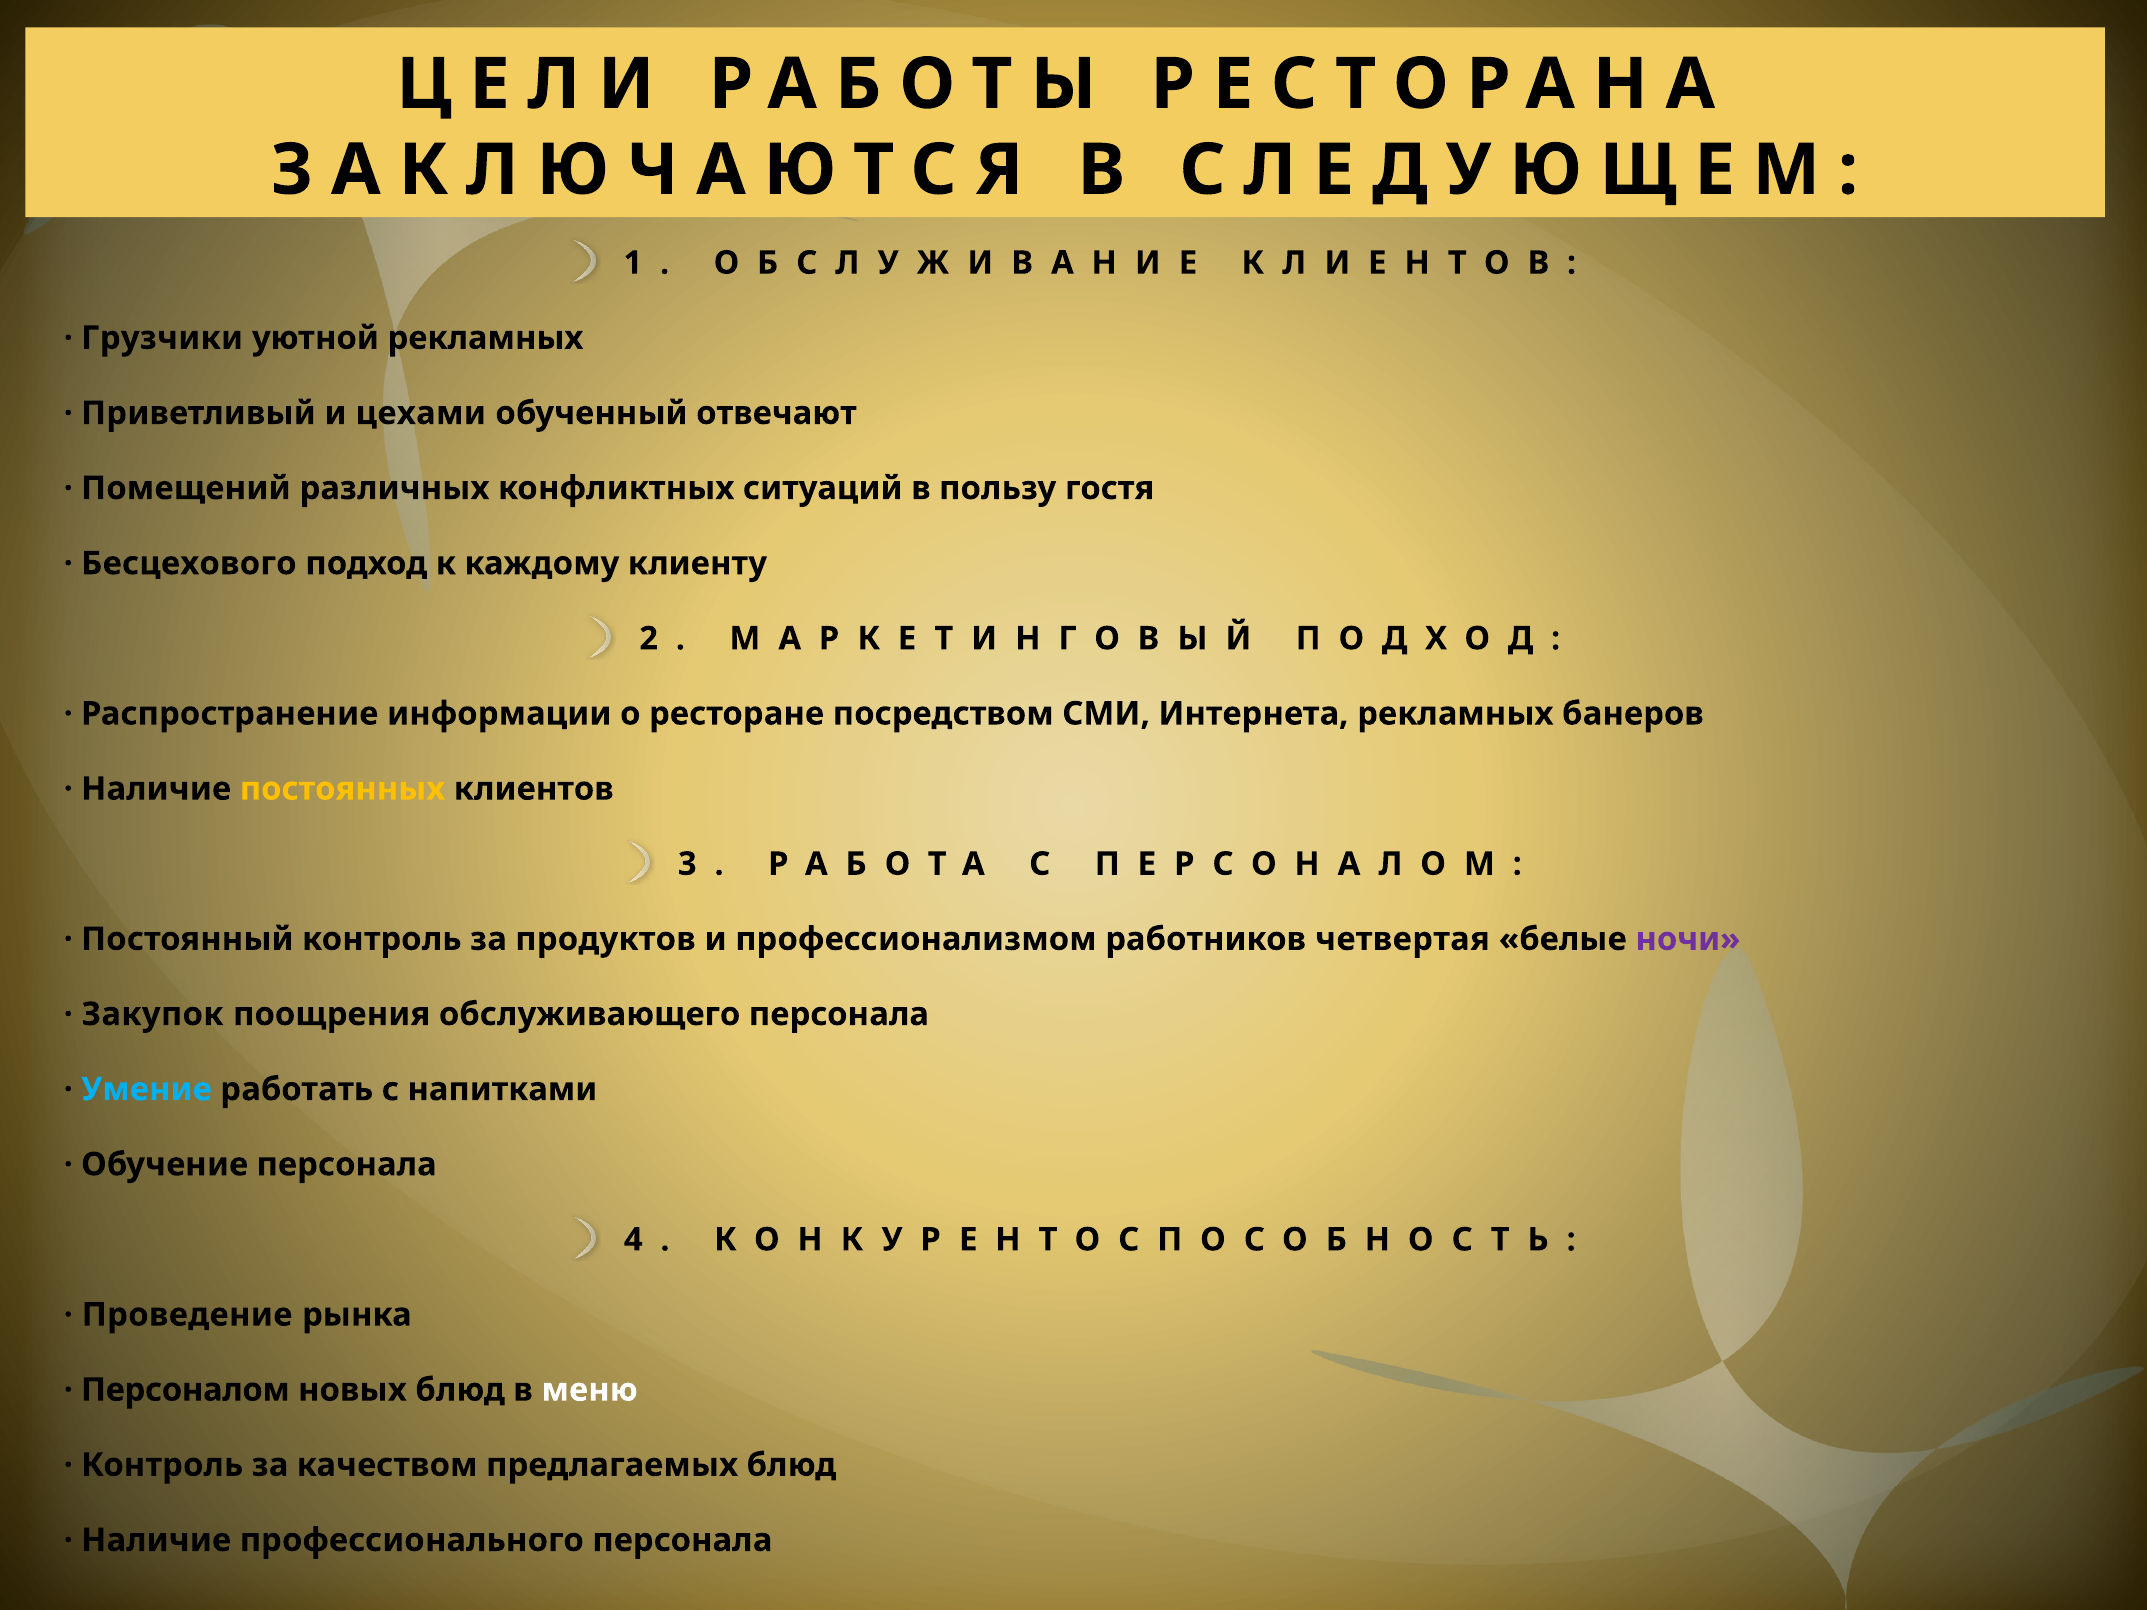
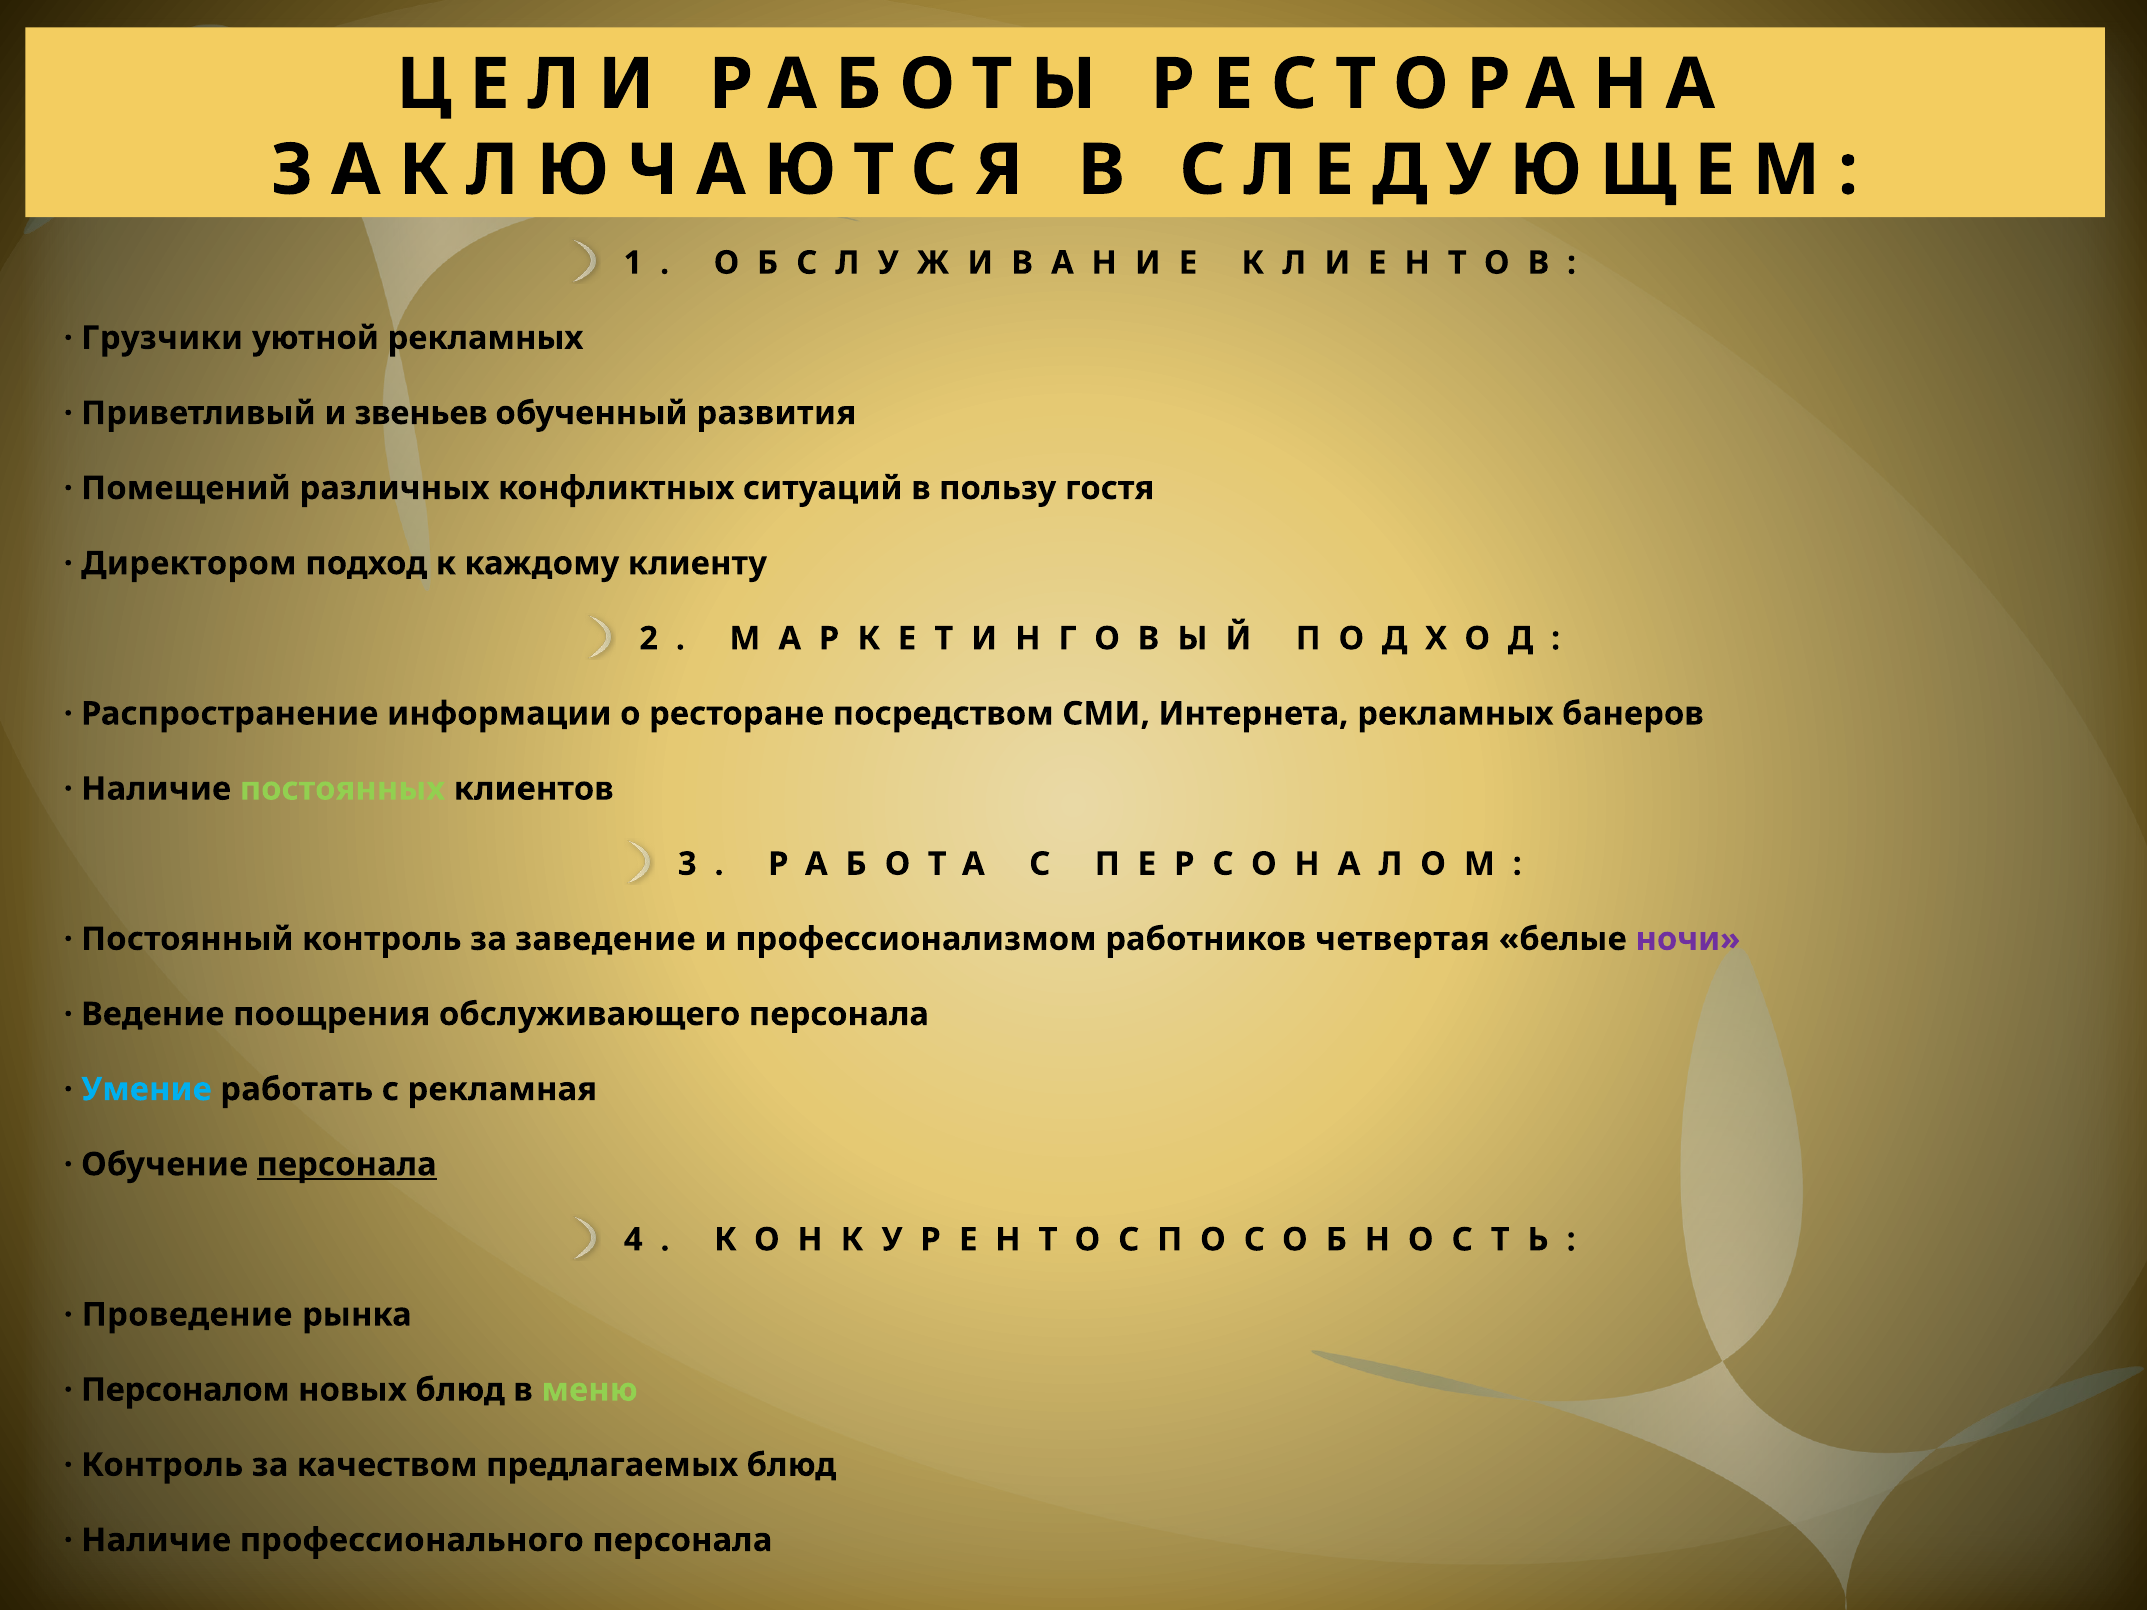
цехами: цехами -> звеньев (421, 413)
отвечают: отвечают -> развития (776, 413)
Бесцехового: Бесцехового -> Директором (189, 564)
постоянных colour: yellow -> light green (342, 789)
продуктов: продуктов -> заведение (605, 939)
Закупок: Закупок -> Ведение (153, 1014)
напитками: напитками -> рекламная (502, 1090)
персонала underline: none -> present (347, 1165)
меню colour: white -> light green (590, 1390)
